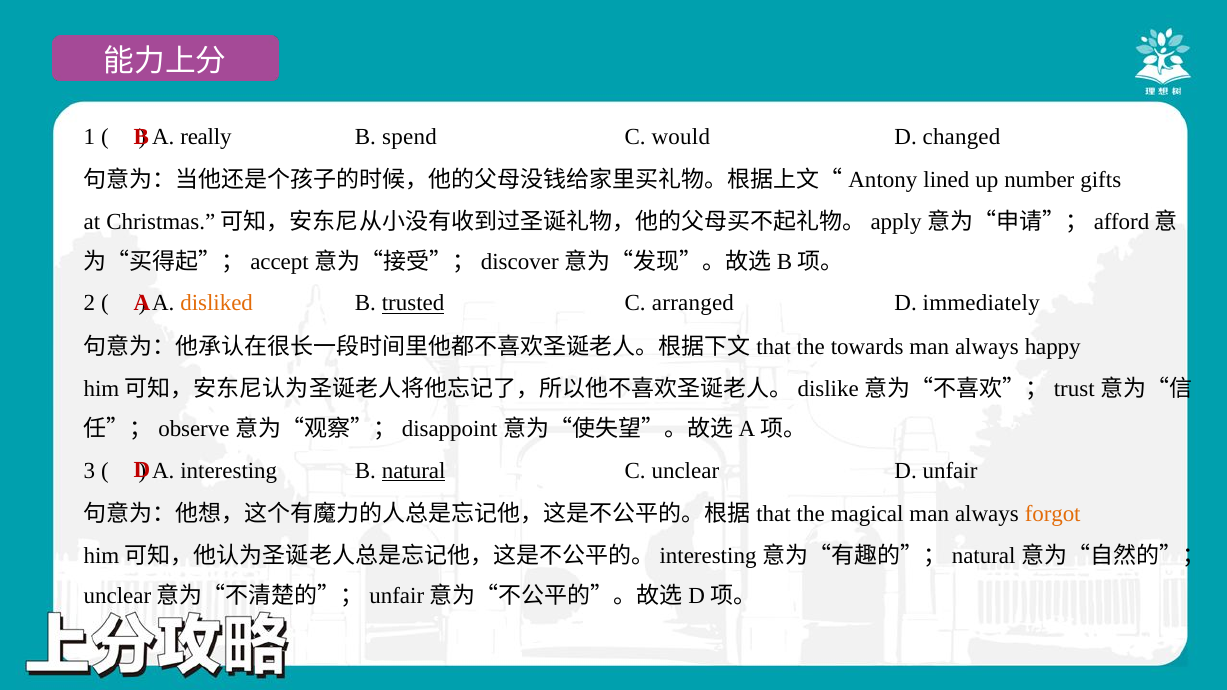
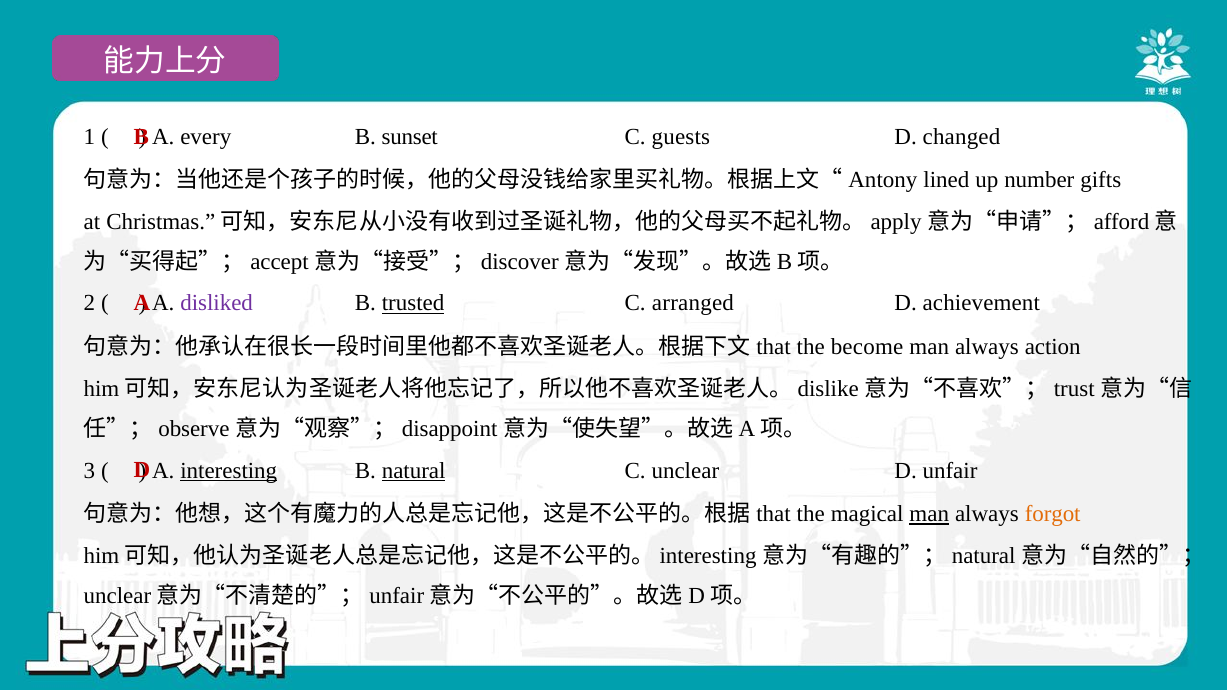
really: really -> every (206, 137)
spend: spend -> sunset (410, 137)
would: would -> guests (681, 137)
disliked colour: orange -> purple (217, 303)
immediately: immediately -> achievement (981, 303)
towards: towards -> become (867, 347)
happy: happy -> action (1053, 347)
interesting underline: none -> present (229, 471)
man underline: none -> present (929, 514)
